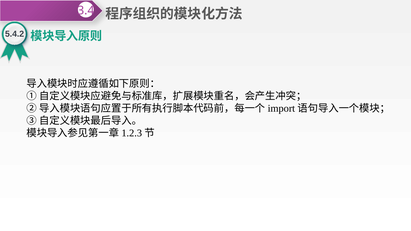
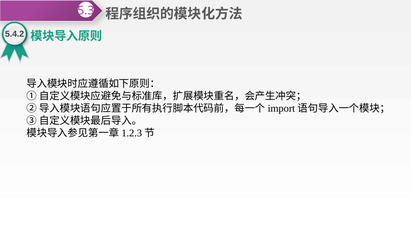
3.4: 3.4 -> 5.3 (86, 10)
